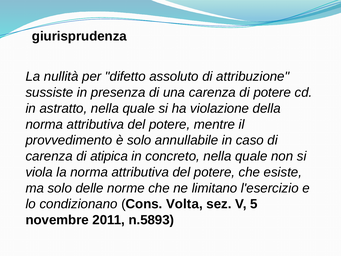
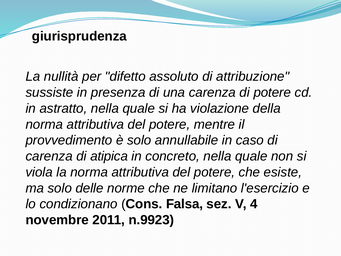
Volta: Volta -> Falsa (184, 204)
5: 5 -> 4 (254, 204)
n.5893: n.5893 -> n.9923 (151, 220)
